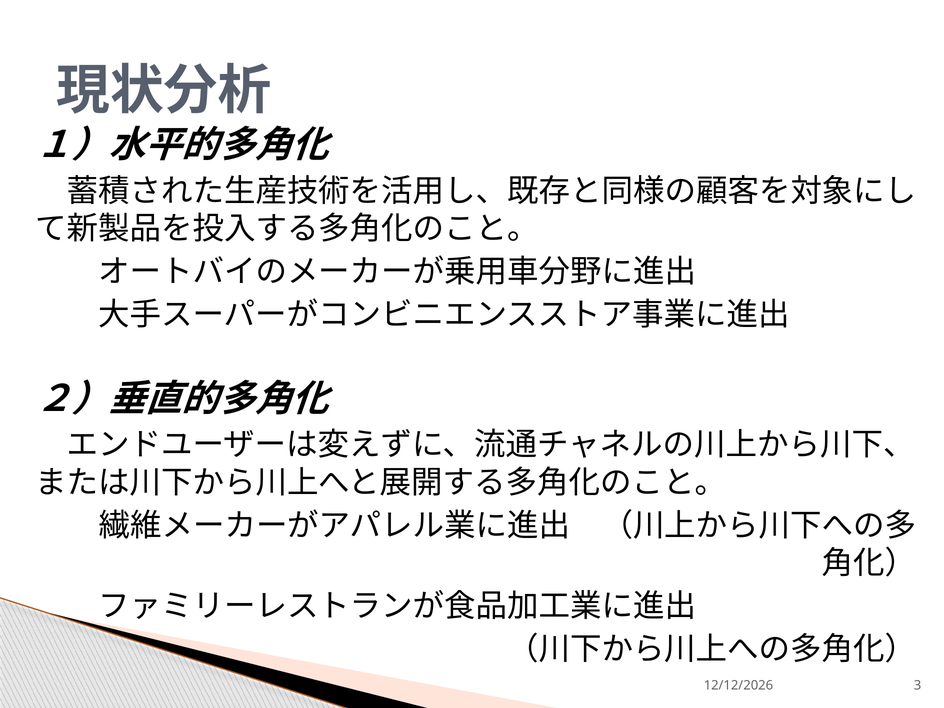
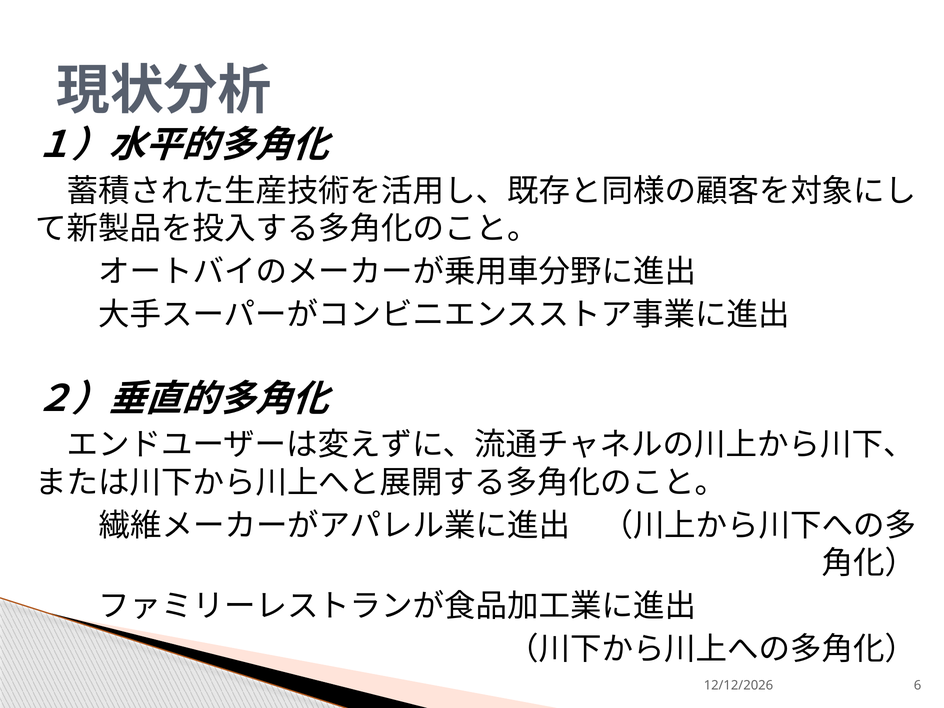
3: 3 -> 6 (918, 686)
